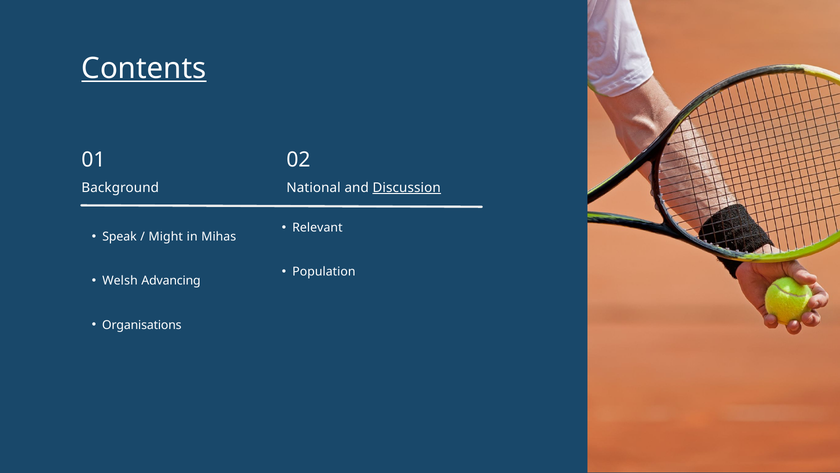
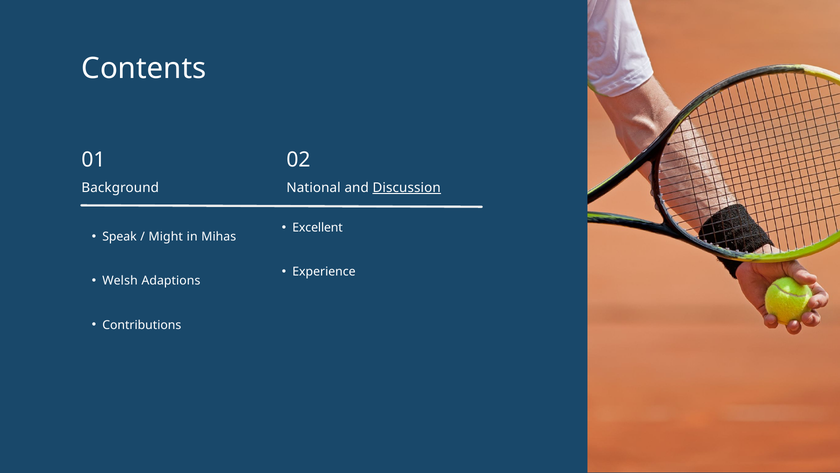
Contents underline: present -> none (144, 69)
Relevant: Relevant -> Excellent (318, 227)
Population: Population -> Experience (324, 272)
Advancing: Advancing -> Adaptions (171, 281)
Organisations: Organisations -> Contributions (142, 325)
